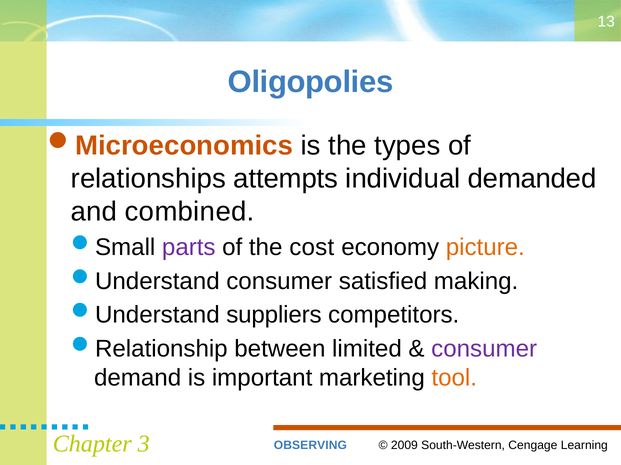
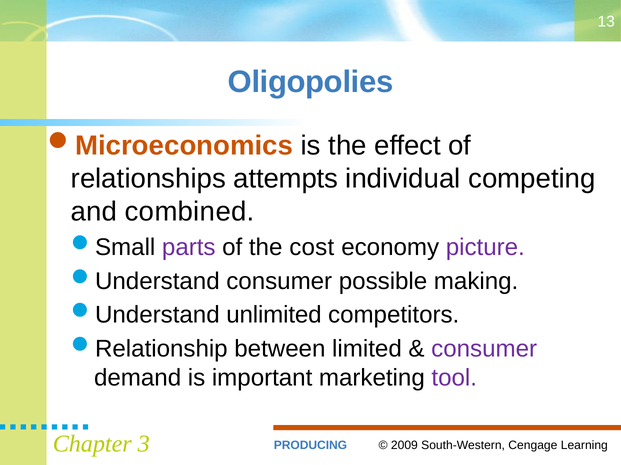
types: types -> effect (408, 146)
demanded: demanded -> competing (532, 179)
picture colour: orange -> purple (485, 248)
satisfied: satisfied -> possible (383, 282)
suppliers: suppliers -> unlimited (274, 315)
tool colour: orange -> purple (454, 378)
OBSERVING: OBSERVING -> PRODUCING (310, 446)
